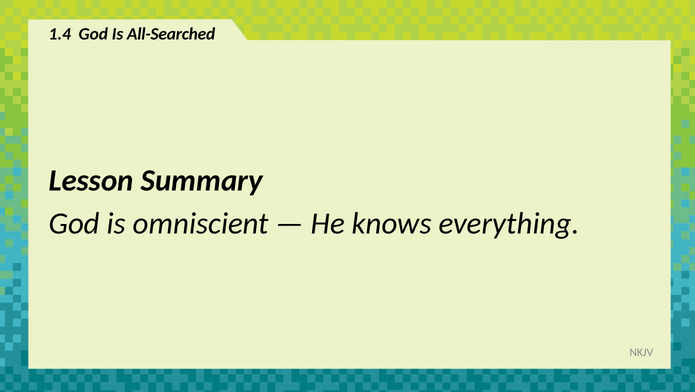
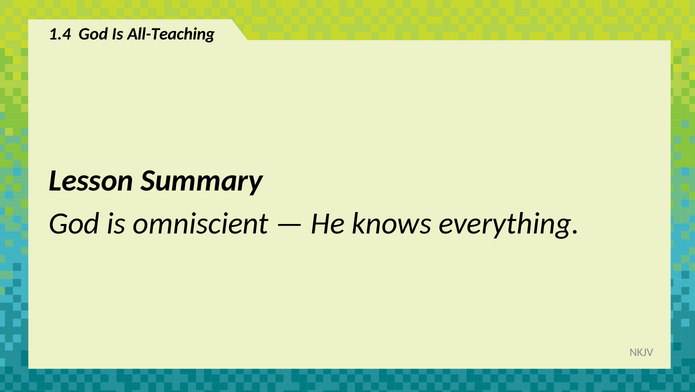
All-Searched: All-Searched -> All-Teaching (171, 34)
